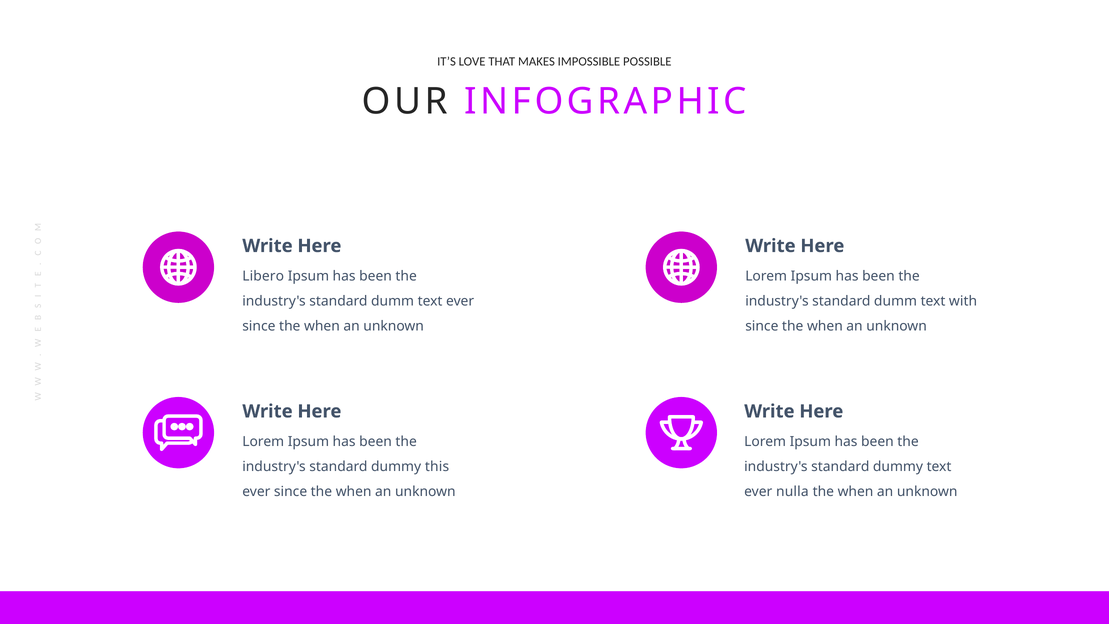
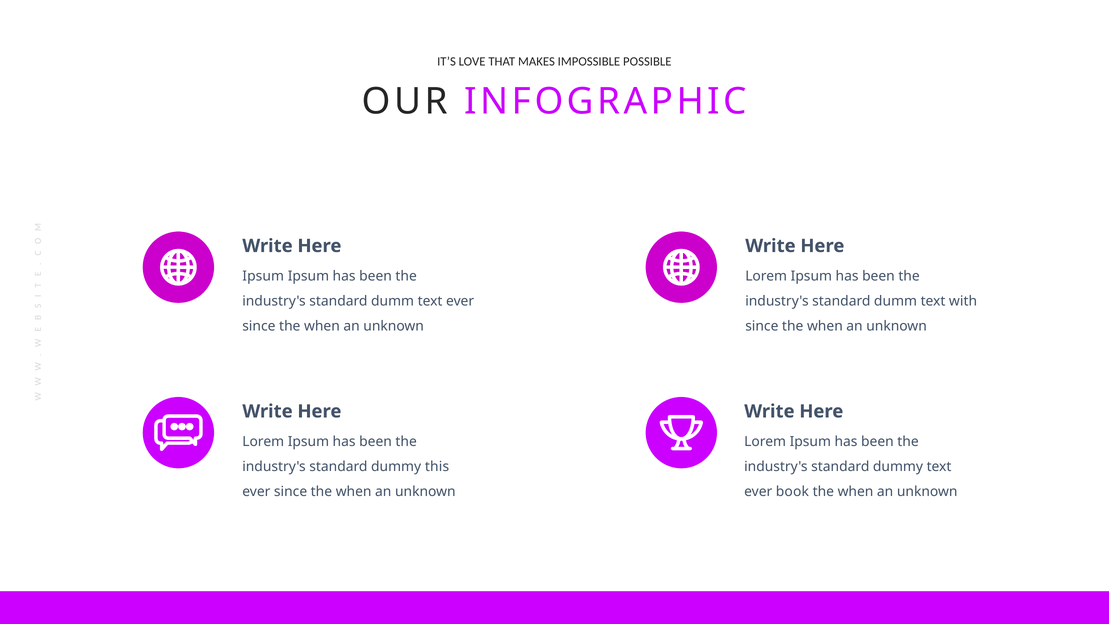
Libero: Libero -> Ipsum (263, 276)
nulla: nulla -> book (792, 491)
